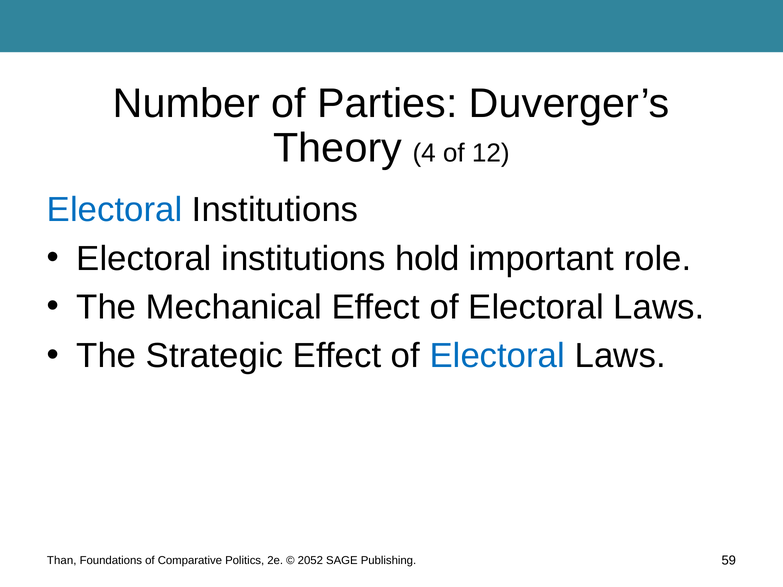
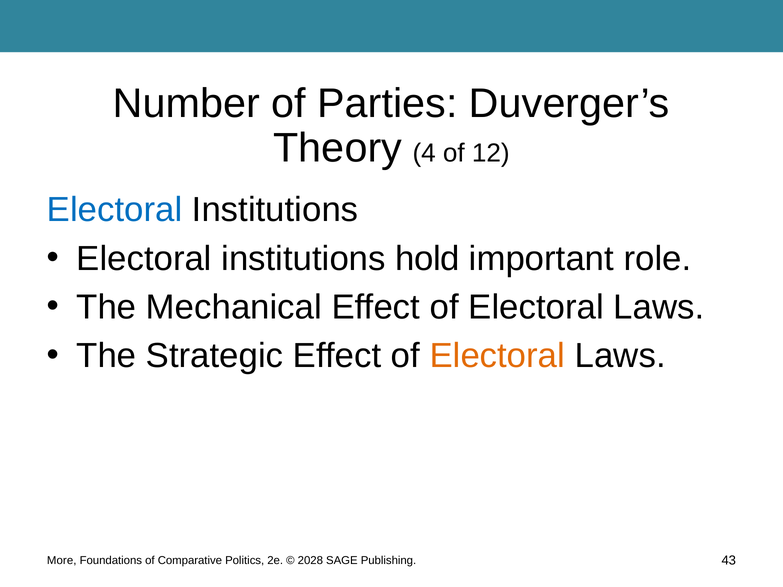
Electoral colour: blue -> orange (497, 356)
Than: Than -> More (62, 561)
2052: 2052 -> 2028 (310, 561)
59: 59 -> 43 (729, 561)
